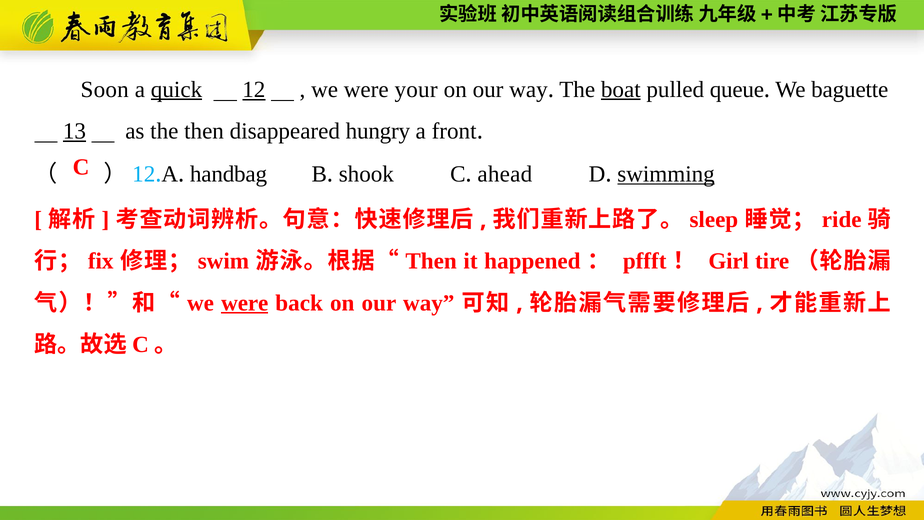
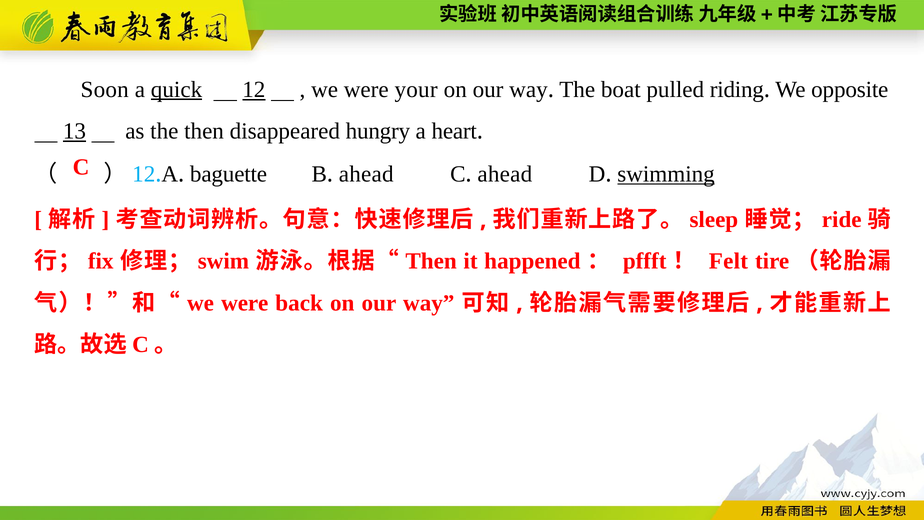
boat underline: present -> none (621, 89)
queue: queue -> riding (737, 89)
baguette: baguette -> opposite (850, 89)
front: front -> heart (454, 131)
handbag: handbag -> baguette (229, 174)
shook: shook -> ahead (366, 174)
Girl: Girl -> Felt (728, 261)
were underline: present -> none (245, 303)
